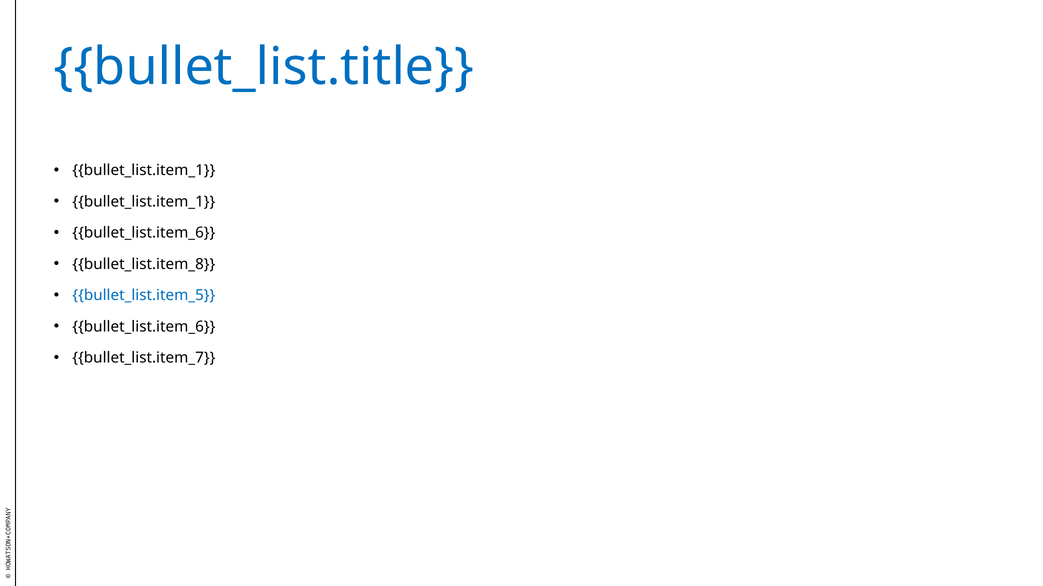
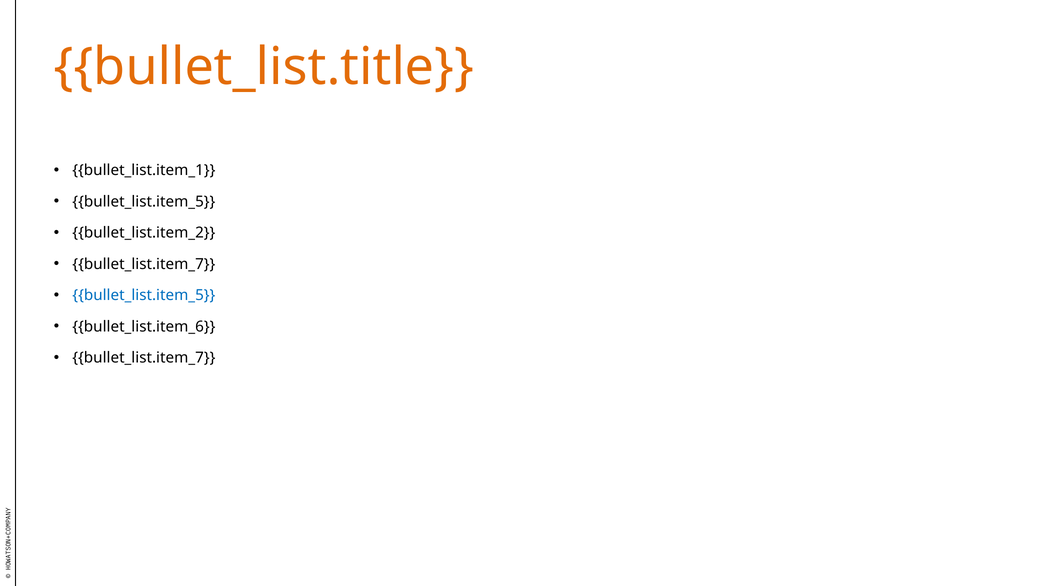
bullet_list.title colour: blue -> orange (264, 67)
bullet_list.item_1: bullet_list.item_1 -> bullet_list.item_5 (144, 202)
bullet_list.item_6: bullet_list.item_6 -> bullet_list.item_2 (144, 233)
bullet_list.item_8: bullet_list.item_8 -> bullet_list.item_7 (144, 264)
